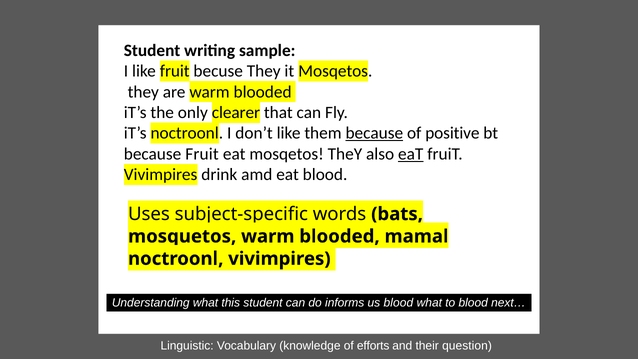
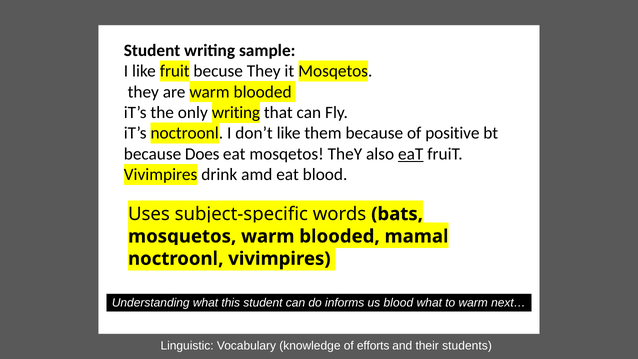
only clearer: clearer -> writing (236, 113)
because underline: present -> none (374, 133)
because Fruit: Fruit -> Does (202, 154)
to blood: blood -> warm (473, 302)
question: question -> students (467, 346)
